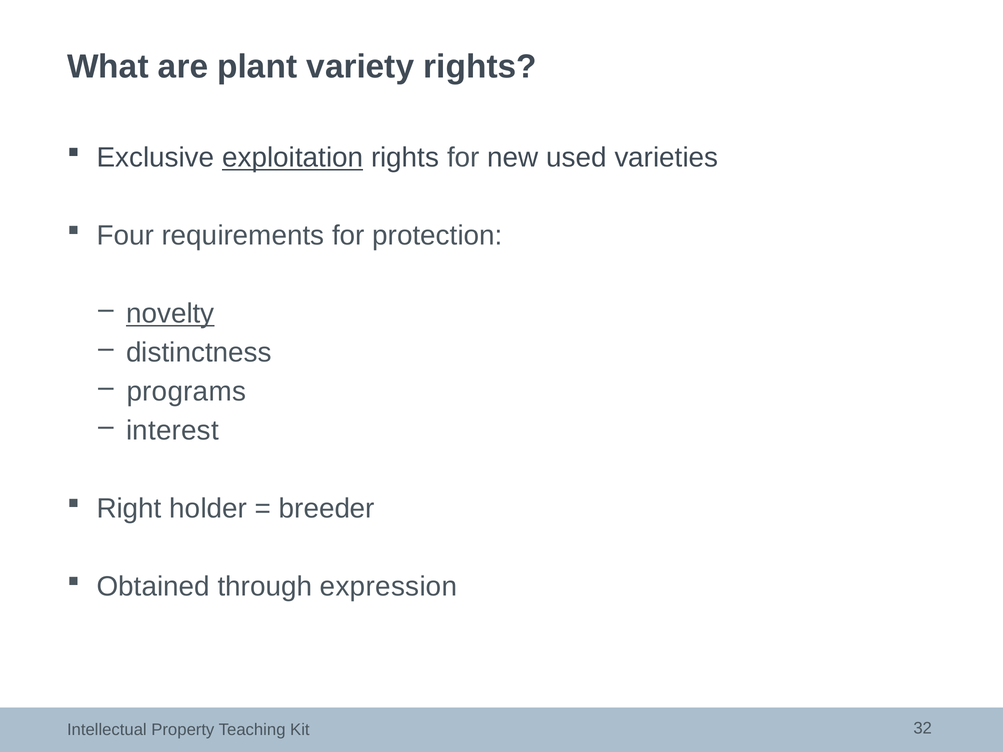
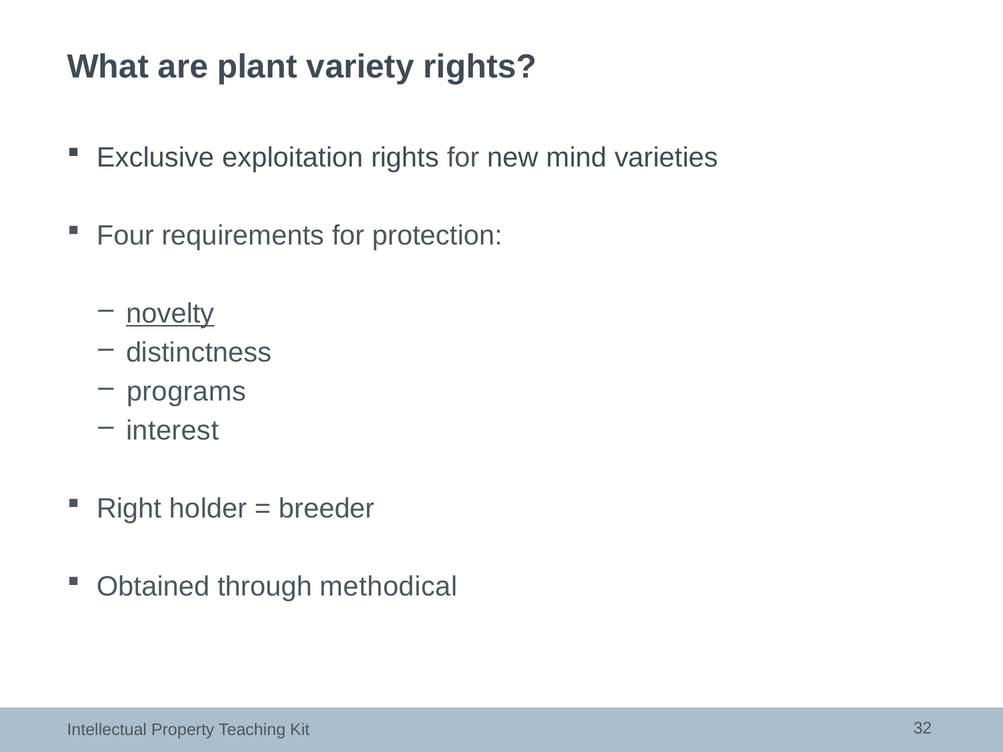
exploitation underline: present -> none (293, 158)
used: used -> mind (577, 158)
expression: expression -> methodical (389, 587)
